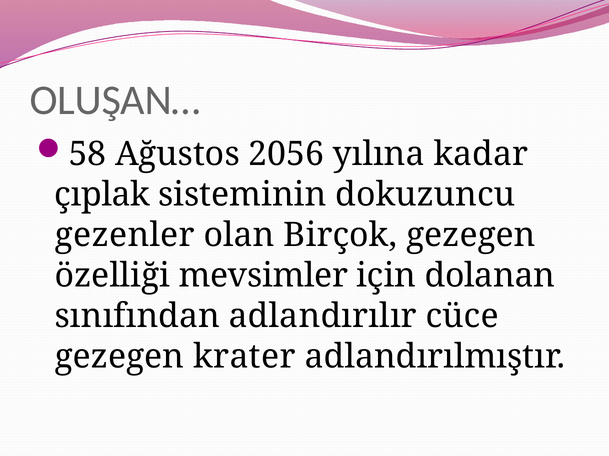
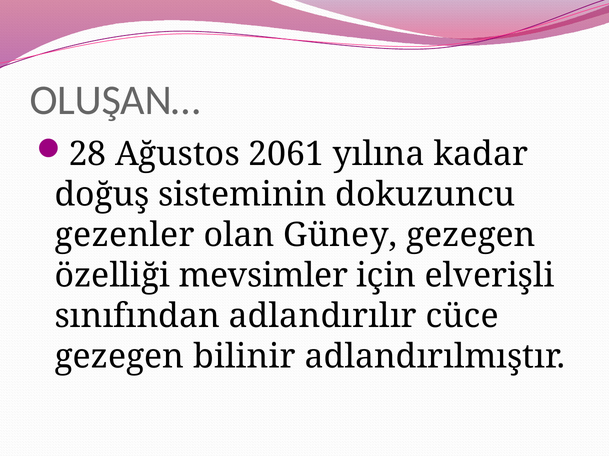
58: 58 -> 28 (87, 155)
2056: 2056 -> 2061 (286, 155)
çıplak: çıplak -> doğuş (102, 195)
Birçok: Birçok -> Güney (340, 236)
dolanan: dolanan -> elverişli (490, 276)
krater: krater -> bilinir (244, 357)
